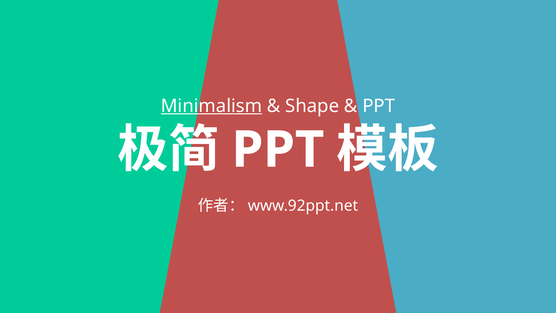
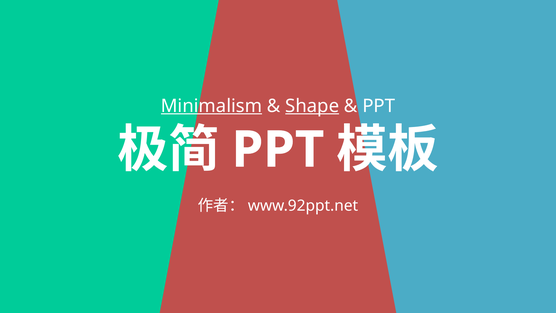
Shape underline: none -> present (312, 106)
